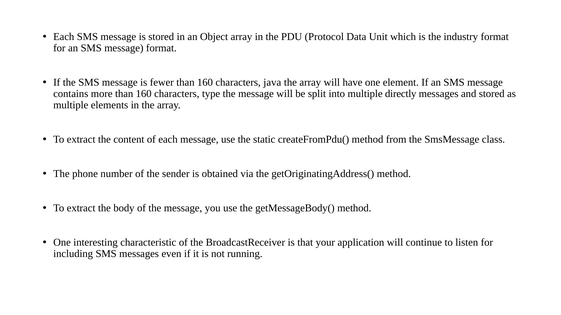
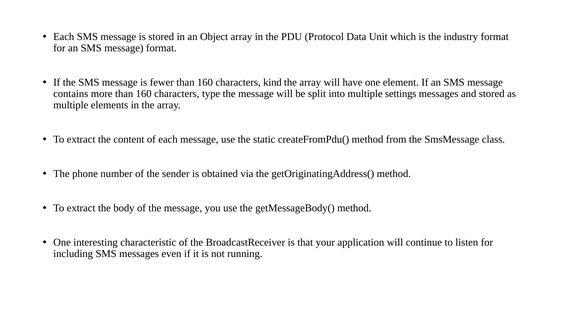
java: java -> kind (272, 83)
directly: directly -> settings (401, 94)
